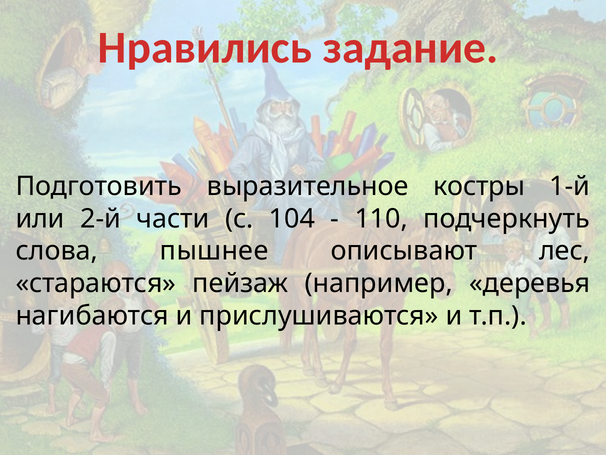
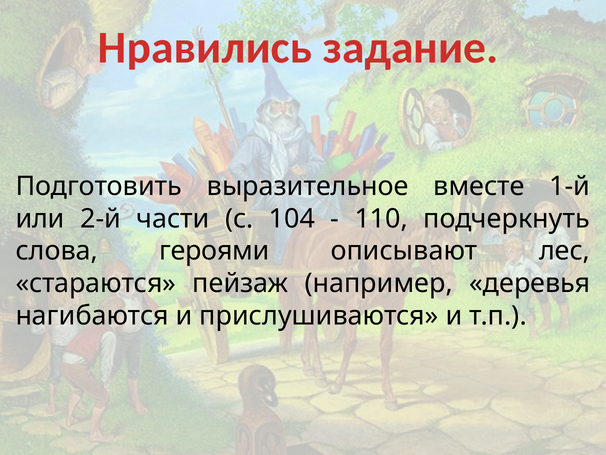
костры: костры -> вместе (479, 186)
пышнее: пышнее -> героями (214, 251)
